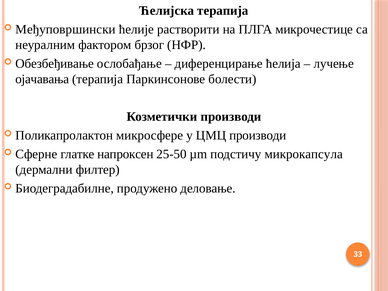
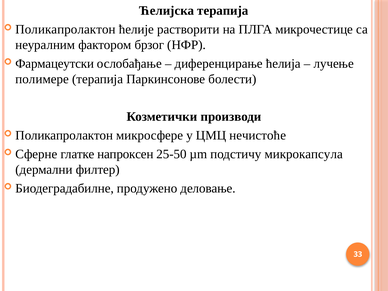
Међуповршински: Међуповршински -> Поликапролактон (66, 29)
Обезбеђивање: Обезбеђивање -> Фармацеутски (55, 64)
ојачавања: ојачавања -> полимере (42, 79)
ЦМЦ производи: производи -> нечистоће (258, 135)
